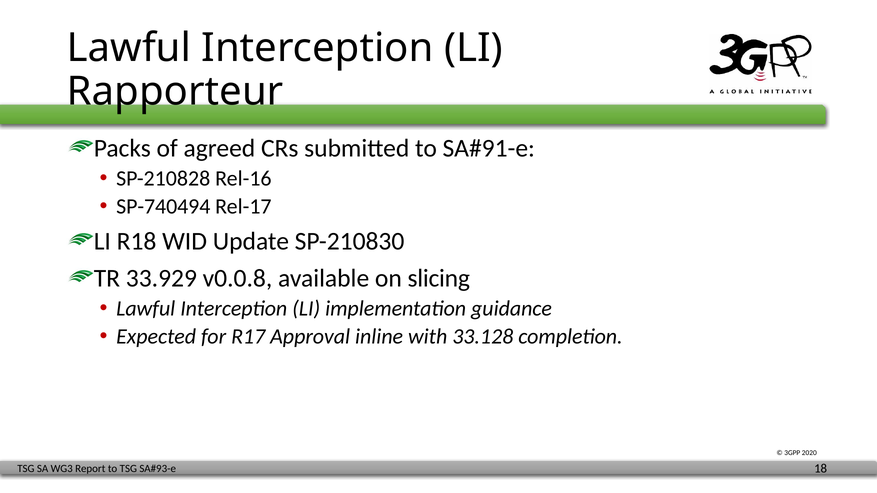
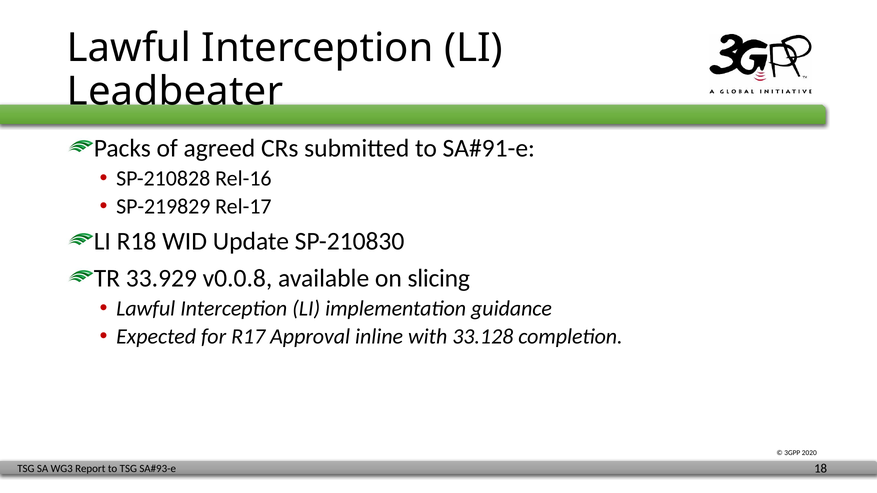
Rapporteur: Rapporteur -> Leadbeater (175, 91)
SP-740494: SP-740494 -> SP-219829 (163, 207)
